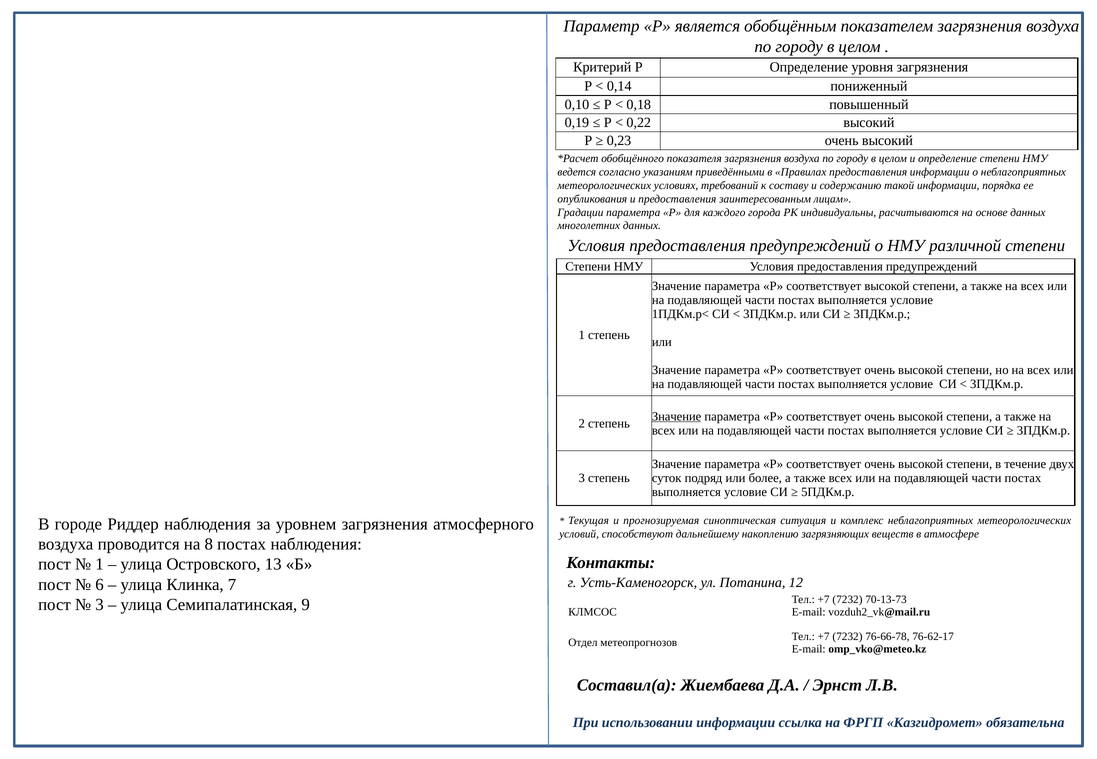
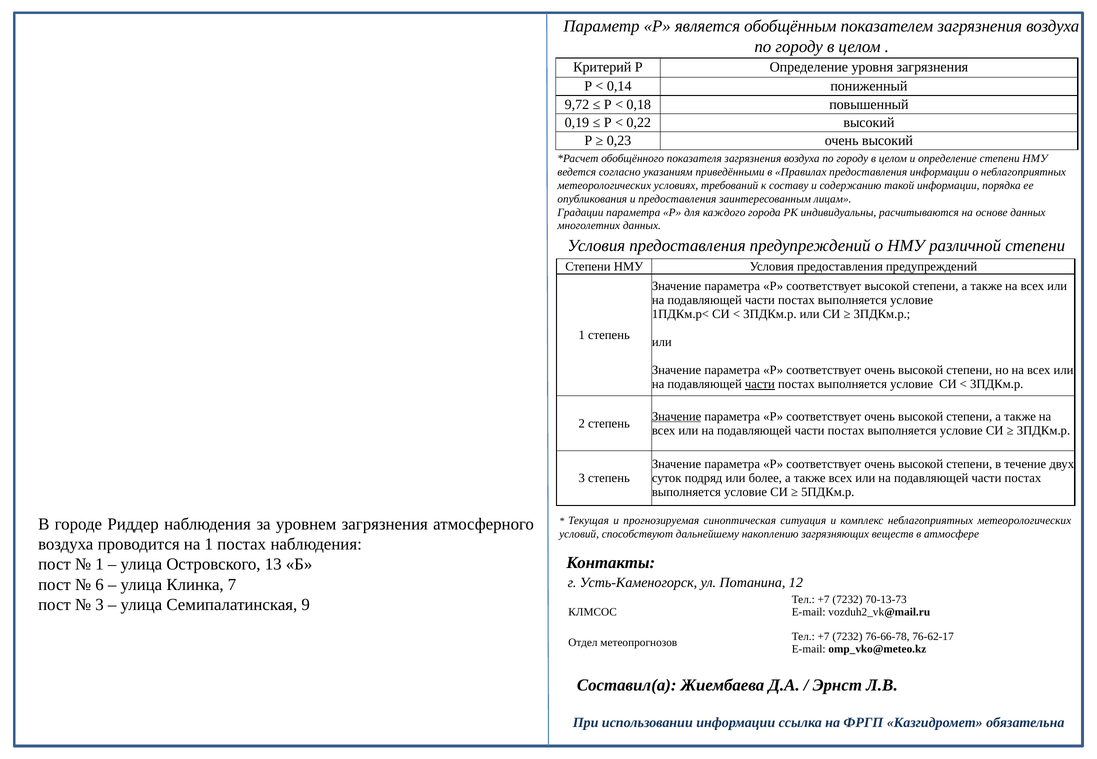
0,10: 0,10 -> 9,72 (577, 104)
части underline: none -> present (760, 384)
на 8: 8 -> 1 (209, 545)
